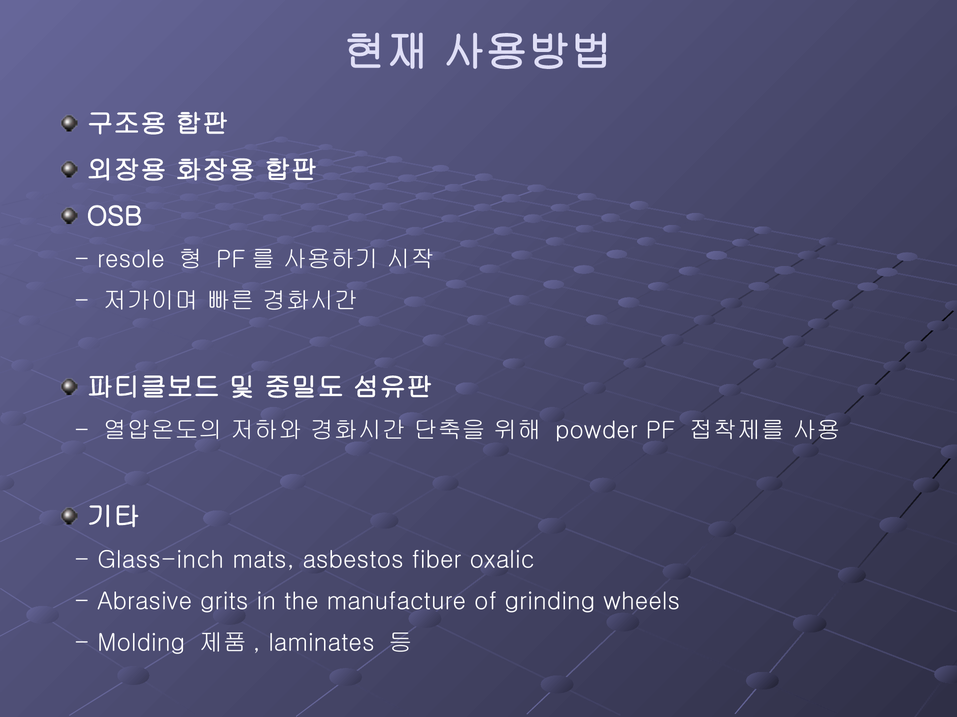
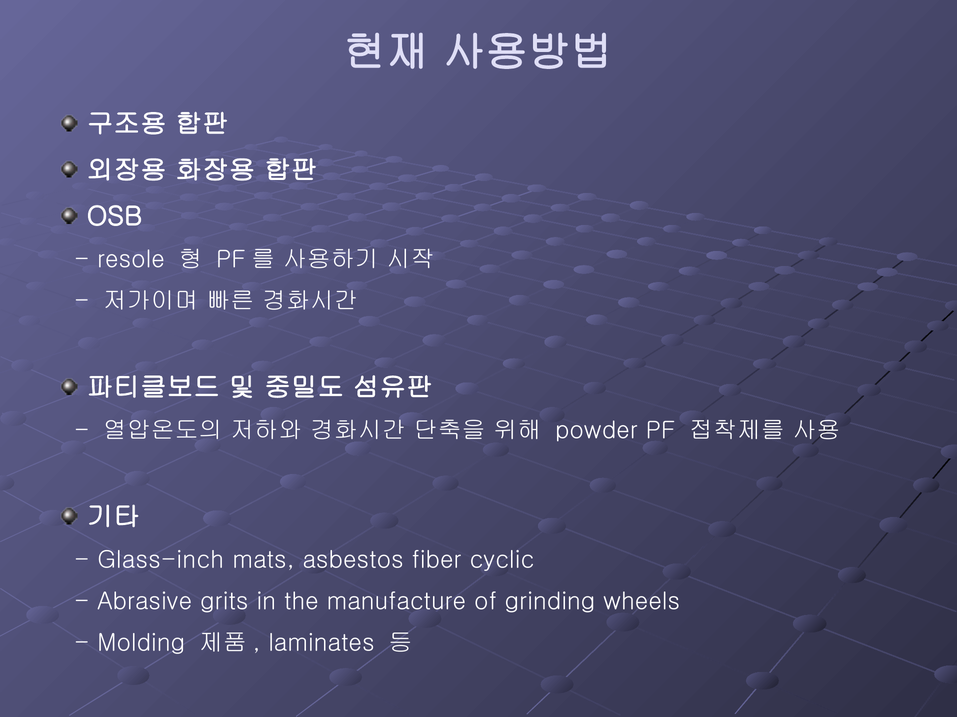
oxalic: oxalic -> cyclic (502, 560)
